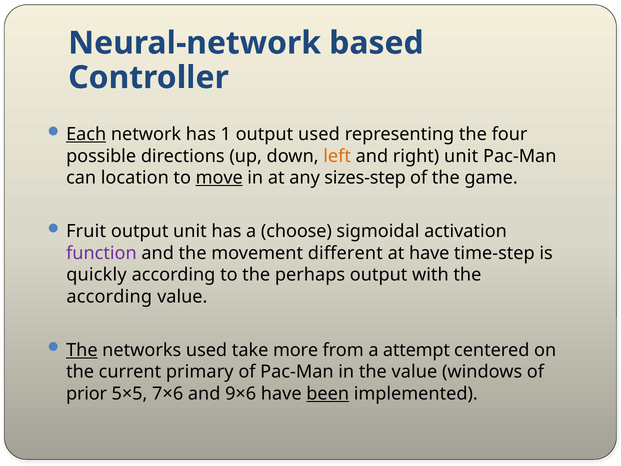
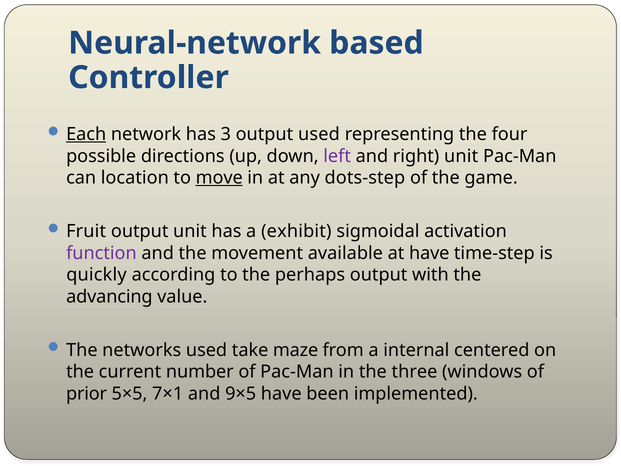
1: 1 -> 3 (226, 134)
left colour: orange -> purple (337, 156)
sizes-step: sizes-step -> dots-step (365, 178)
choose: choose -> exhibit (296, 231)
different: different -> available (345, 253)
according: according -> advancing (109, 296)
The underline: present -> none (82, 350)
more: more -> maze (296, 350)
attempt: attempt -> internal (416, 350)
primary: primary -> number (200, 372)
the value: value -> three (414, 372)
7×6: 7×6 -> 7×1 (168, 393)
9×6: 9×6 -> 9×5 (241, 393)
been underline: present -> none (328, 393)
